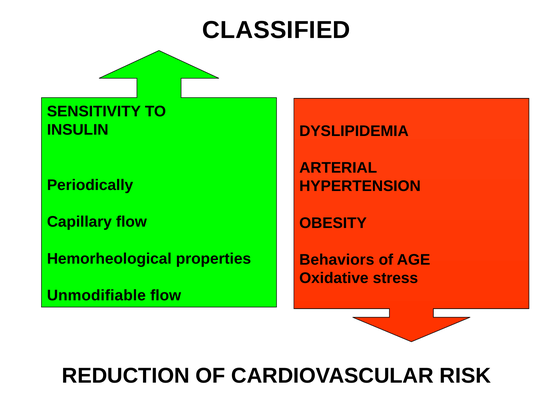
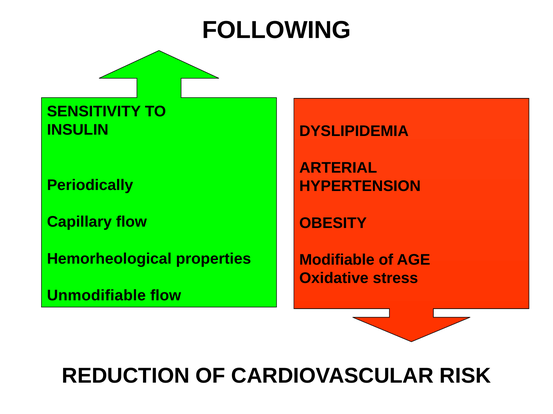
CLASSIFIED: CLASSIFIED -> FOLLOWING (276, 30)
Behaviors: Behaviors -> Modifiable (337, 260)
